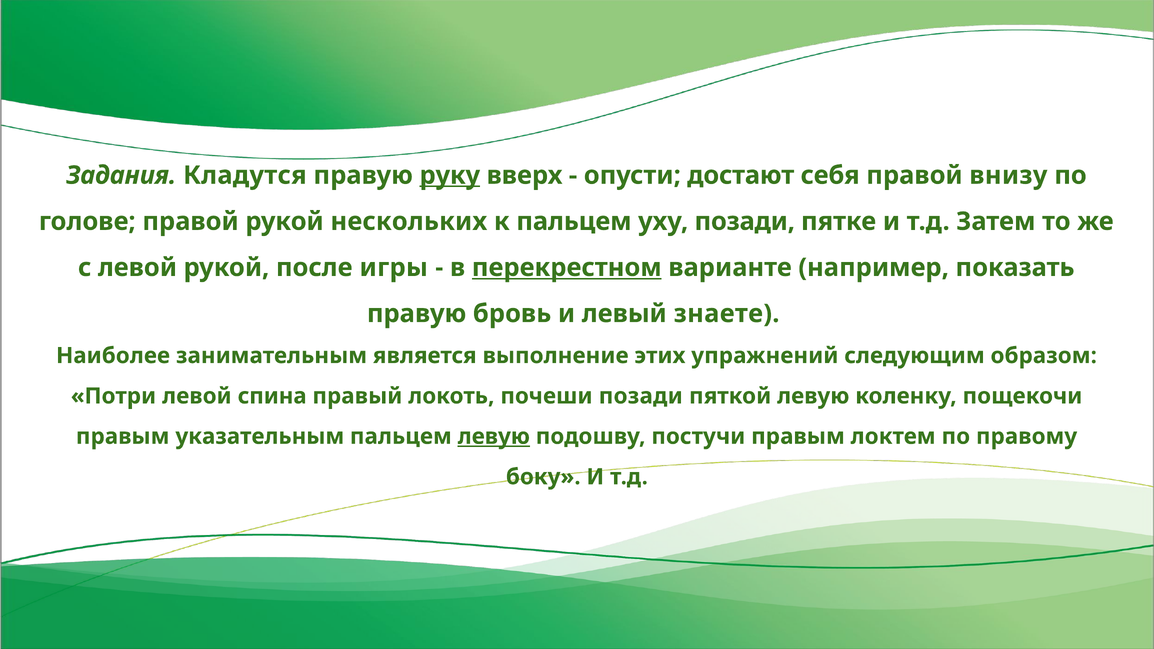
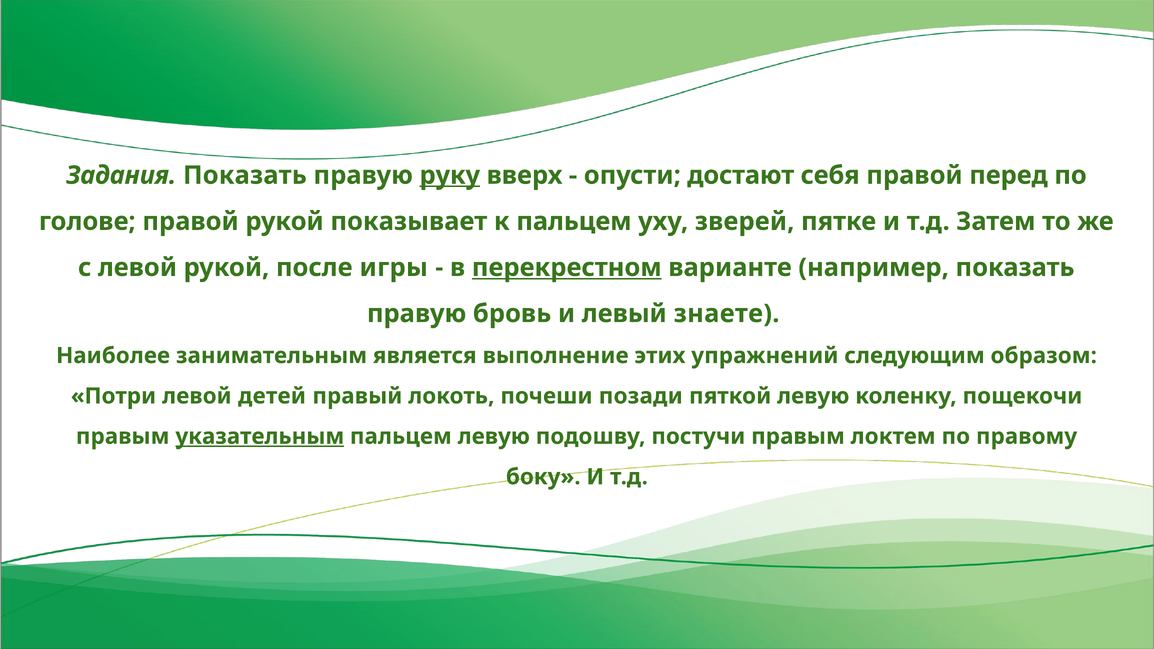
Задания Кладутся: Кладутся -> Показать (245, 175)
внизу: внизу -> перед (1009, 175)
нескольких: нескольких -> показывает (409, 221)
уху позади: позади -> зверей (745, 221)
спина: спина -> детей (272, 396)
указательным underline: none -> present (260, 437)
левую underline: present -> none (494, 437)
